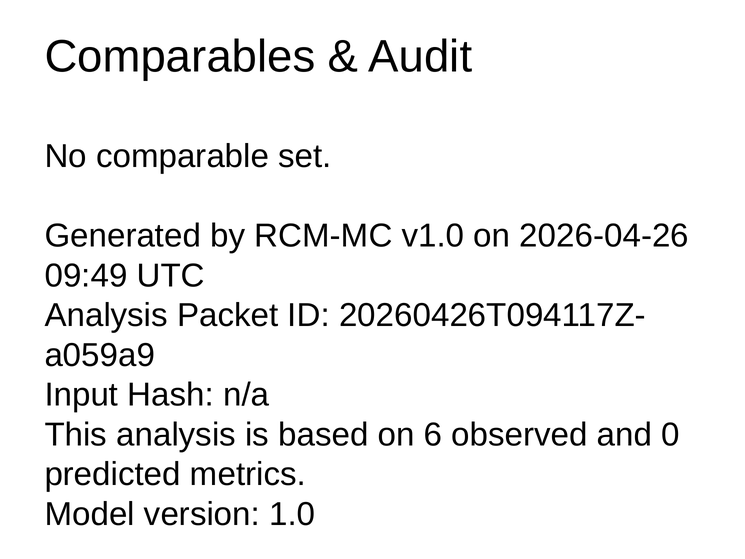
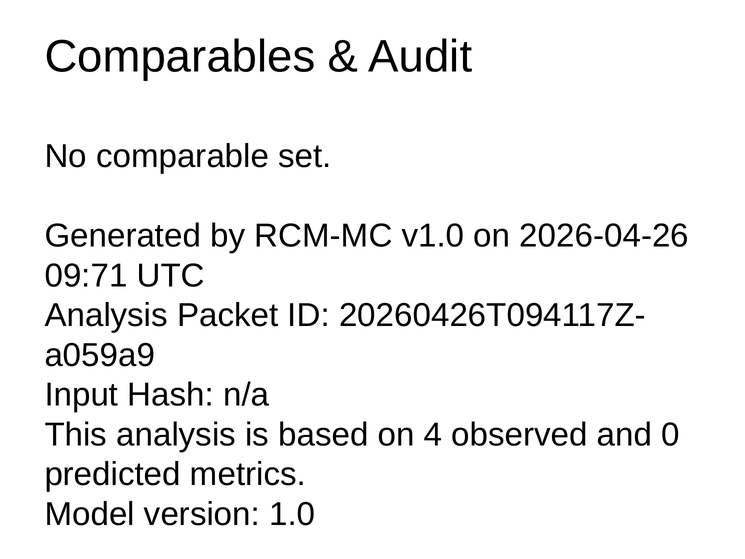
09:49: 09:49 -> 09:71 (86, 275)
6: 6 -> 4 (433, 434)
